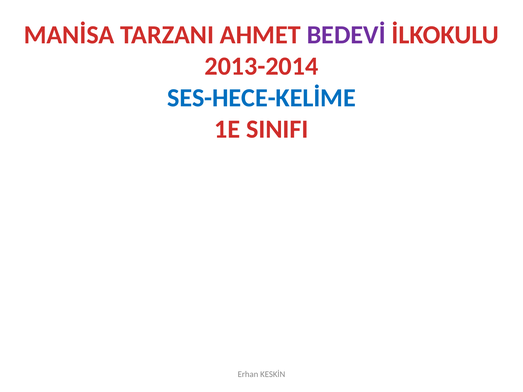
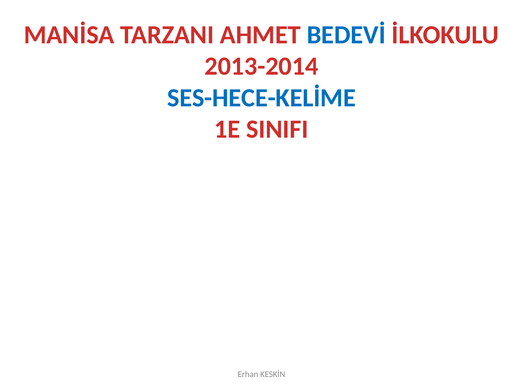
BEDEVİ colour: purple -> blue (346, 35)
